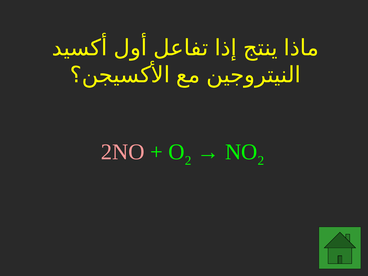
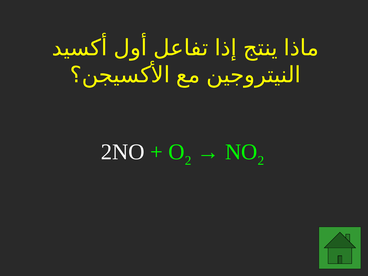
2NO colour: pink -> white (123, 152)
